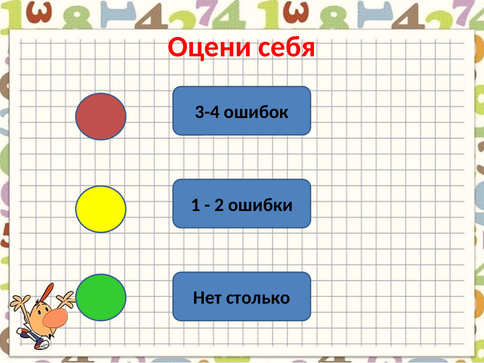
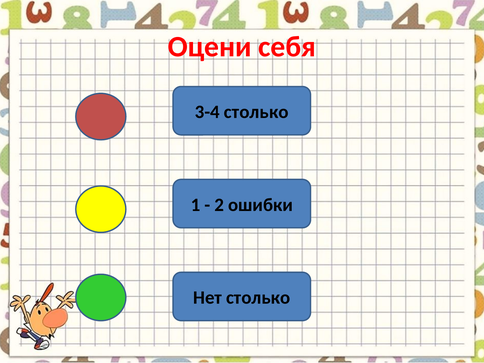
3-4 ошибок: ошибок -> столько (256, 112)
